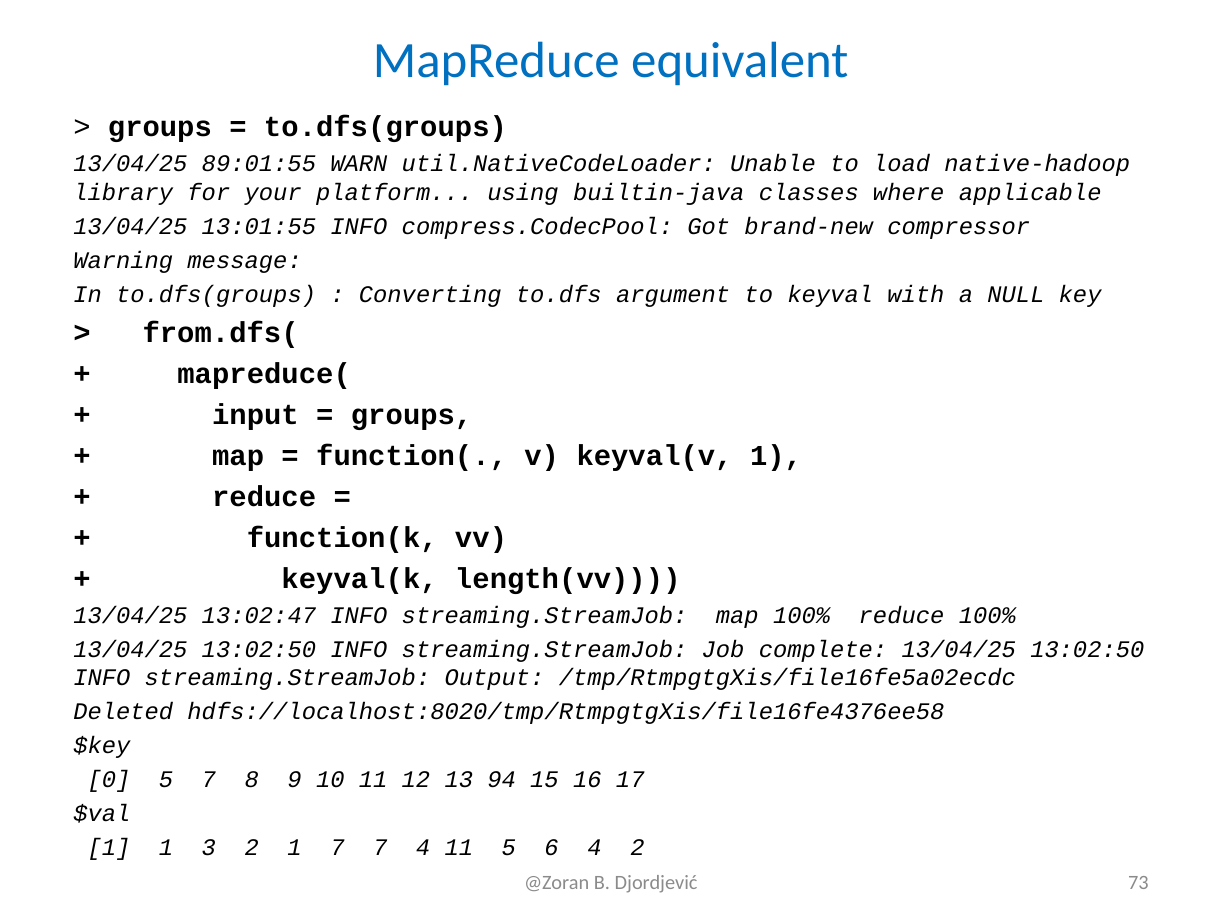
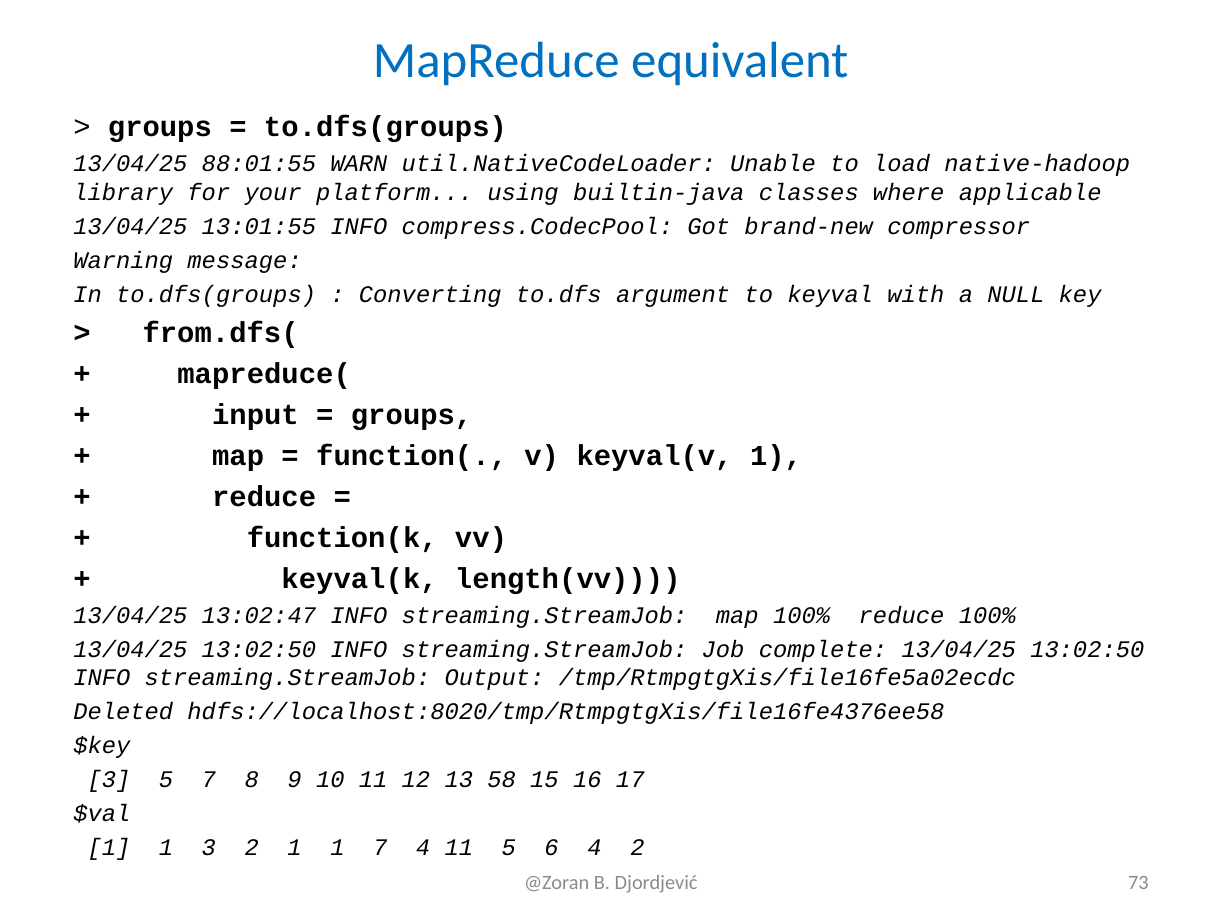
89:01:55: 89:01:55 -> 88:01:55 (259, 164)
0: 0 -> 3 (109, 780)
94: 94 -> 58 (502, 780)
2 1 7: 7 -> 1 (337, 848)
